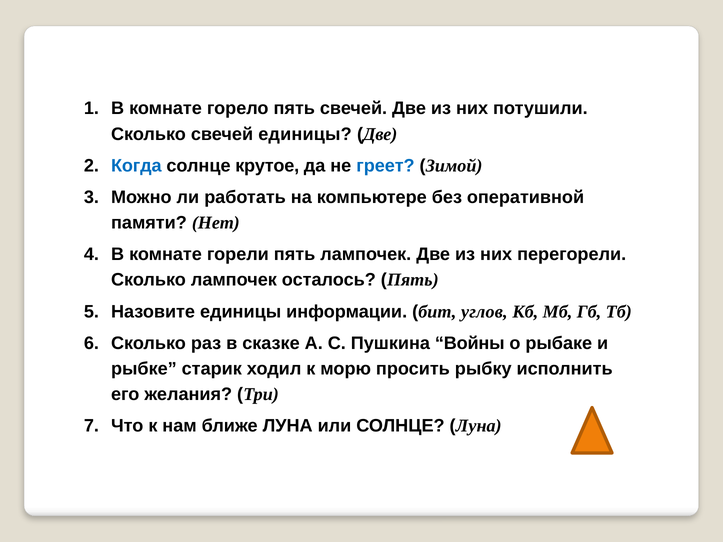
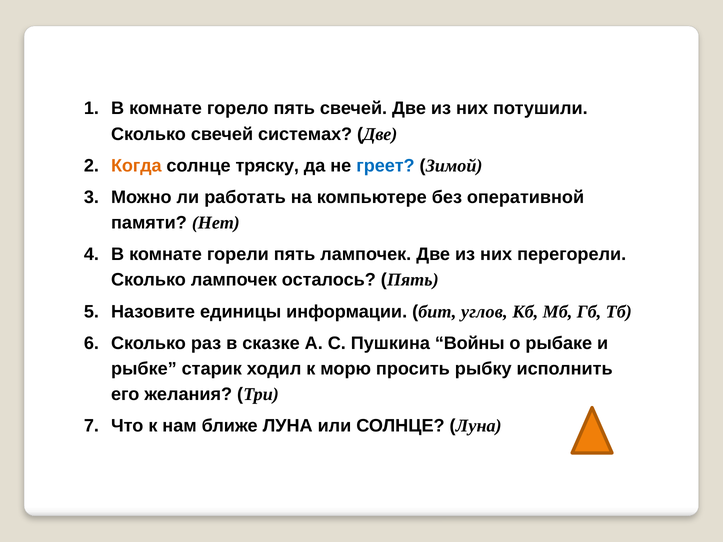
свечей единицы: единицы -> системах (305, 134)
Когда colour: blue -> orange (136, 166)
крутое: крутое -> тряску (267, 166)
